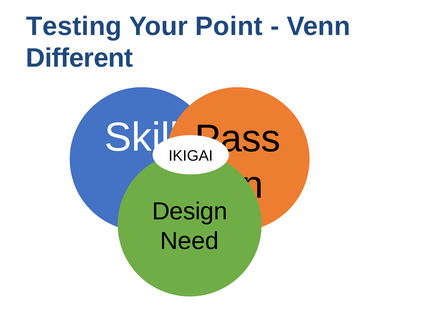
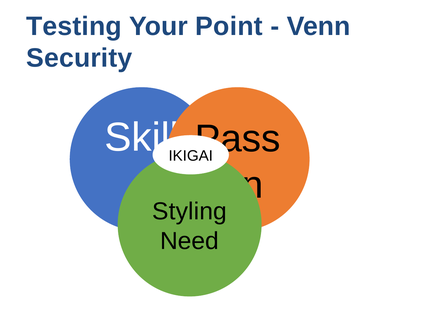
Different: Different -> Security (79, 58)
Design: Design -> Styling (190, 211)
